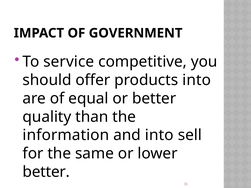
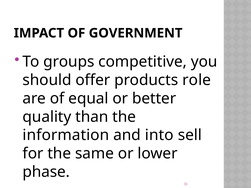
service: service -> groups (69, 62)
products into: into -> role (197, 80)
better: better -> phase (46, 172)
